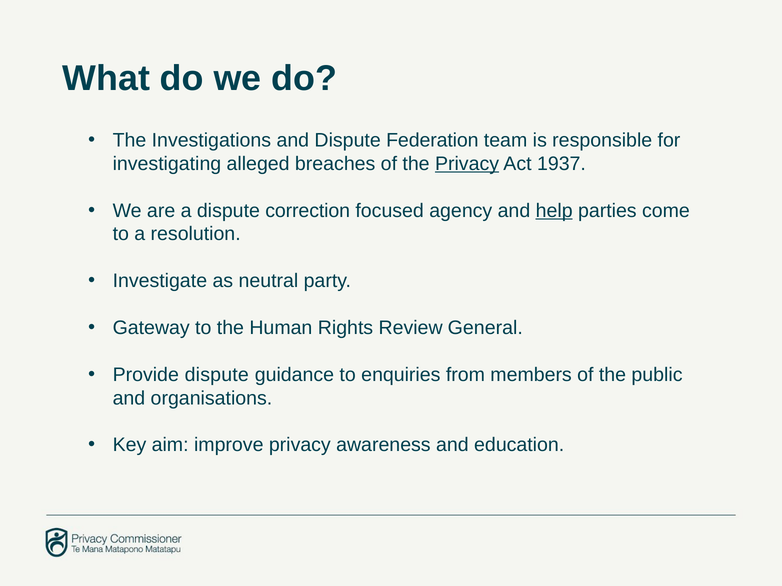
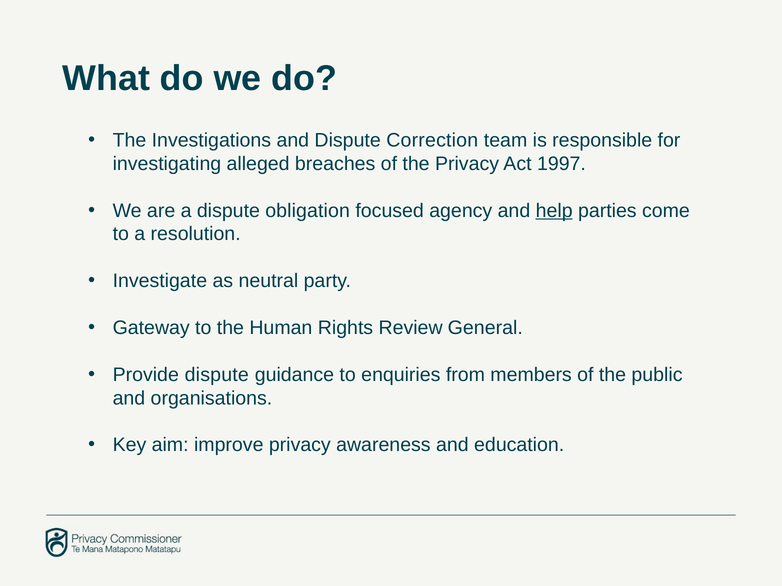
Federation: Federation -> Correction (432, 140)
Privacy underline: present -> none (467, 164)
1937: 1937 -> 1997 (561, 164)
correction: correction -> obligation (308, 211)
